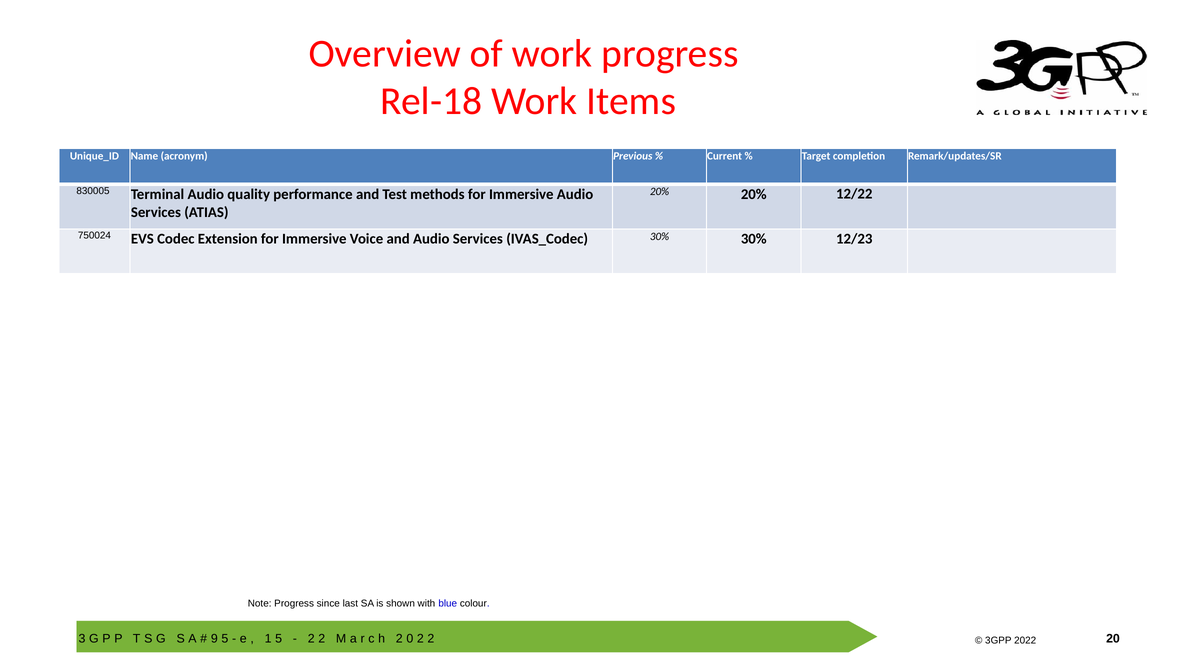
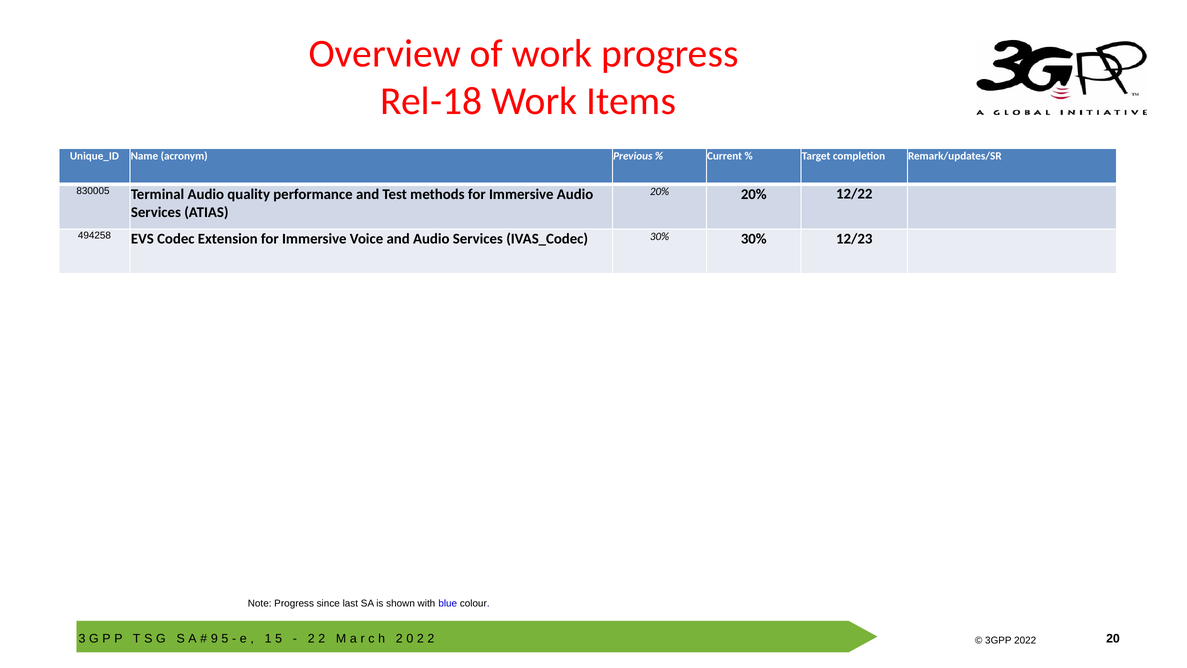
750024: 750024 -> 494258 (94, 236)
